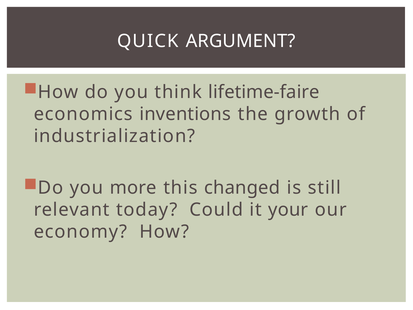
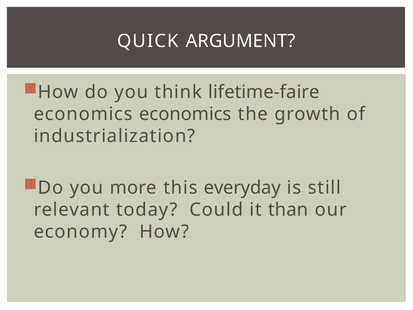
economics inventions: inventions -> economics (185, 114)
changed: changed -> everyday (242, 188)
your: your -> than (288, 210)
